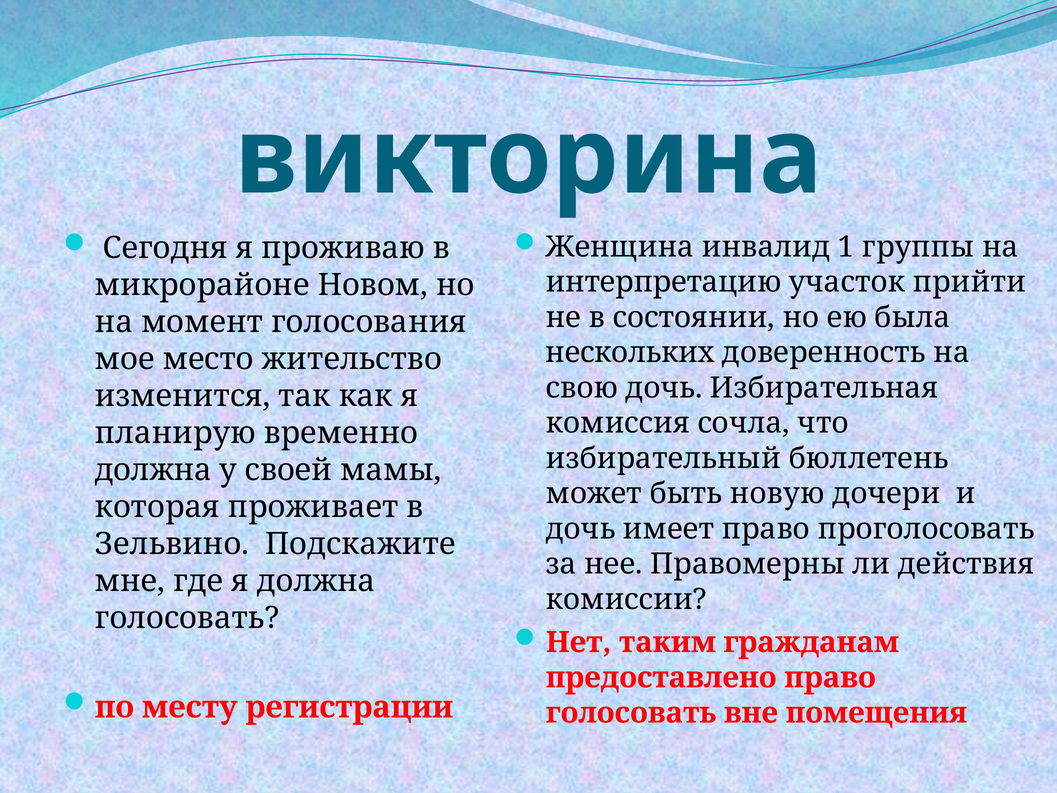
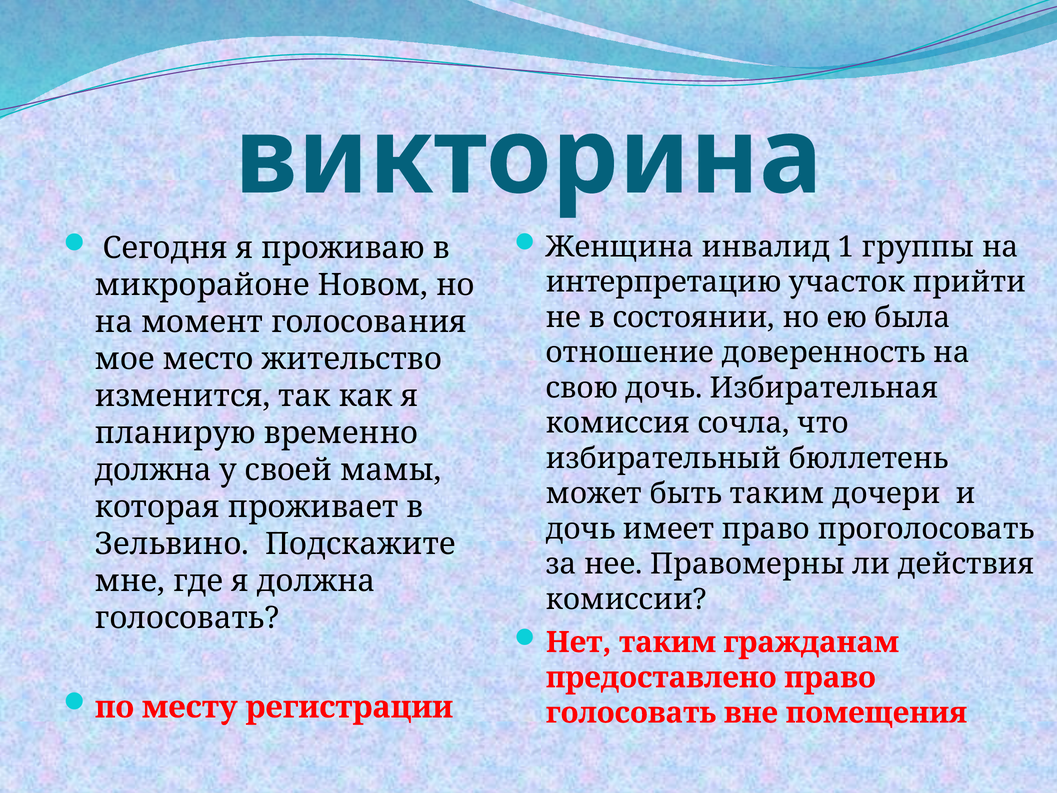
нескольких: нескольких -> отношение (630, 353)
быть новую: новую -> таким (777, 494)
